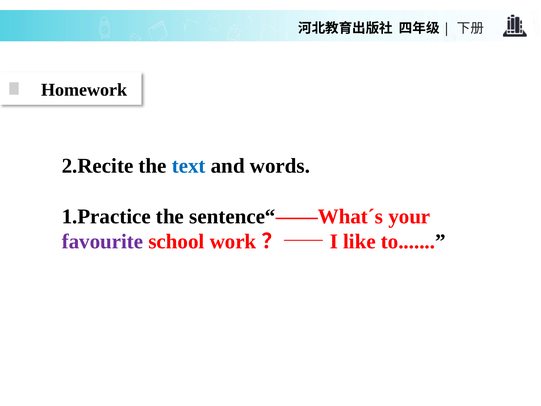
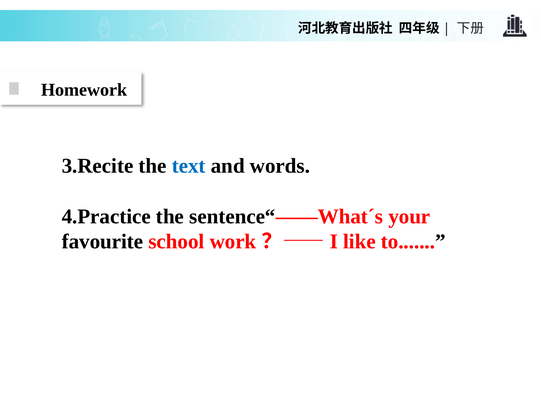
2.Recite: 2.Recite -> 3.Recite (98, 166)
1.Practice: 1.Practice -> 4.Practice (106, 216)
favourite colour: purple -> black (103, 242)
